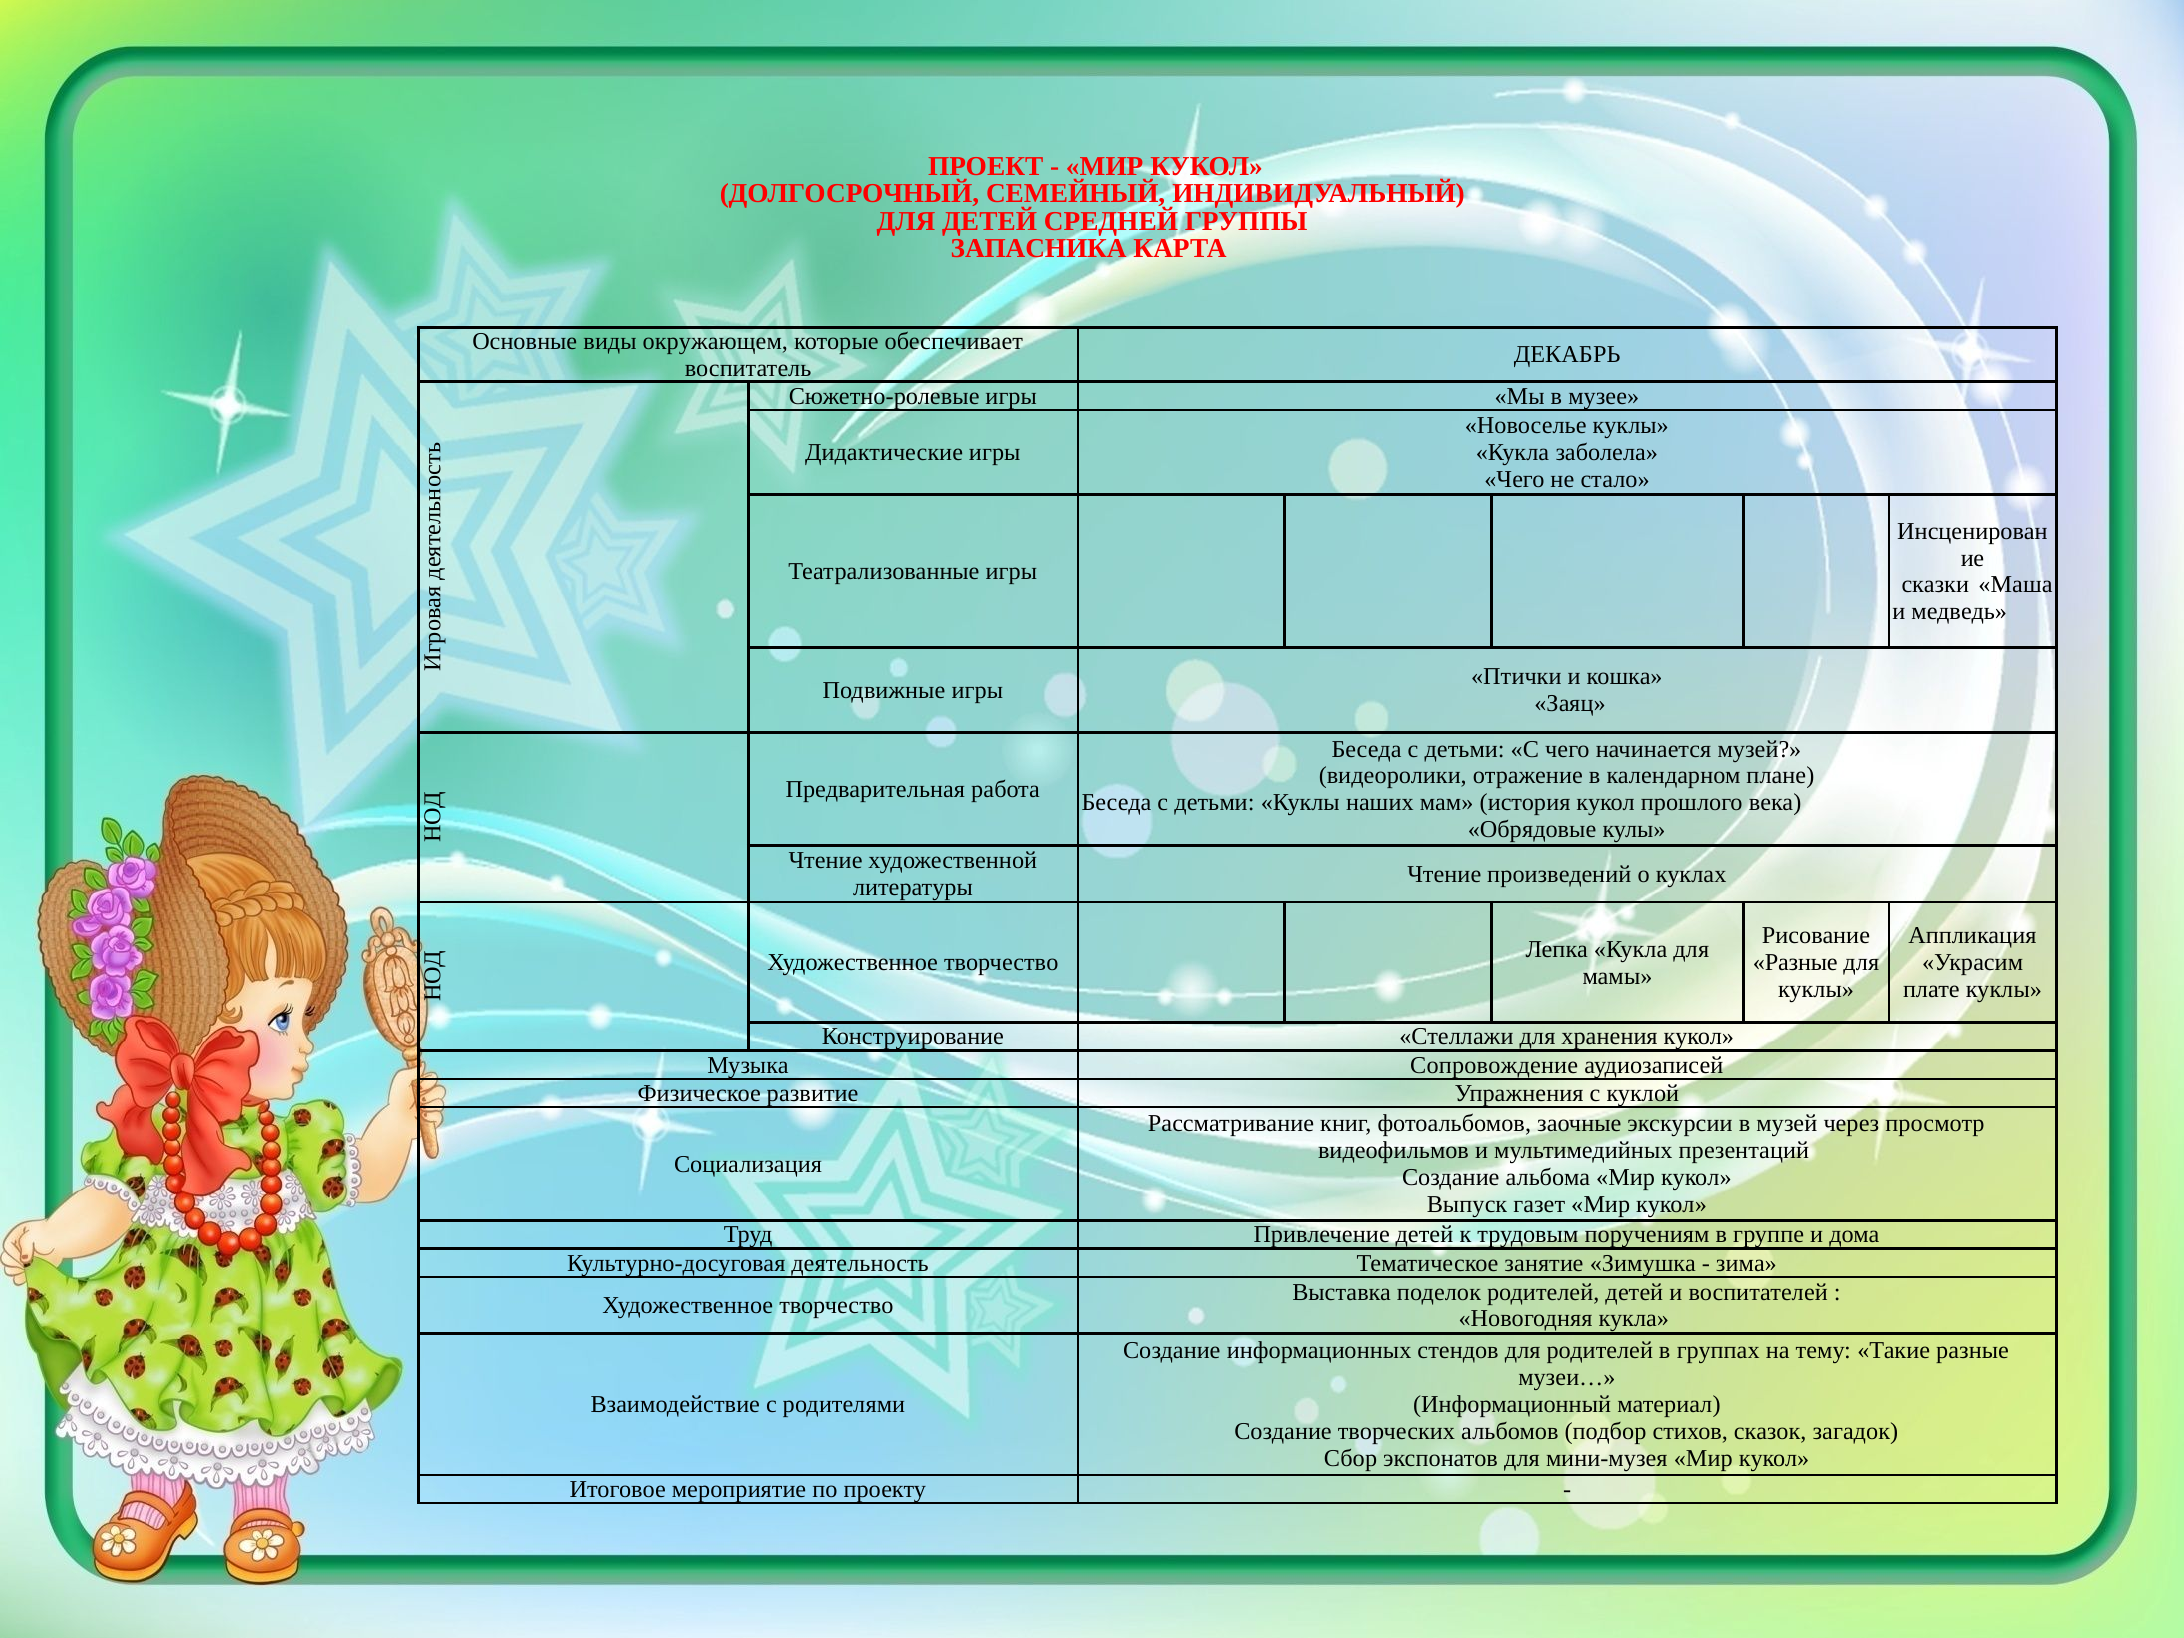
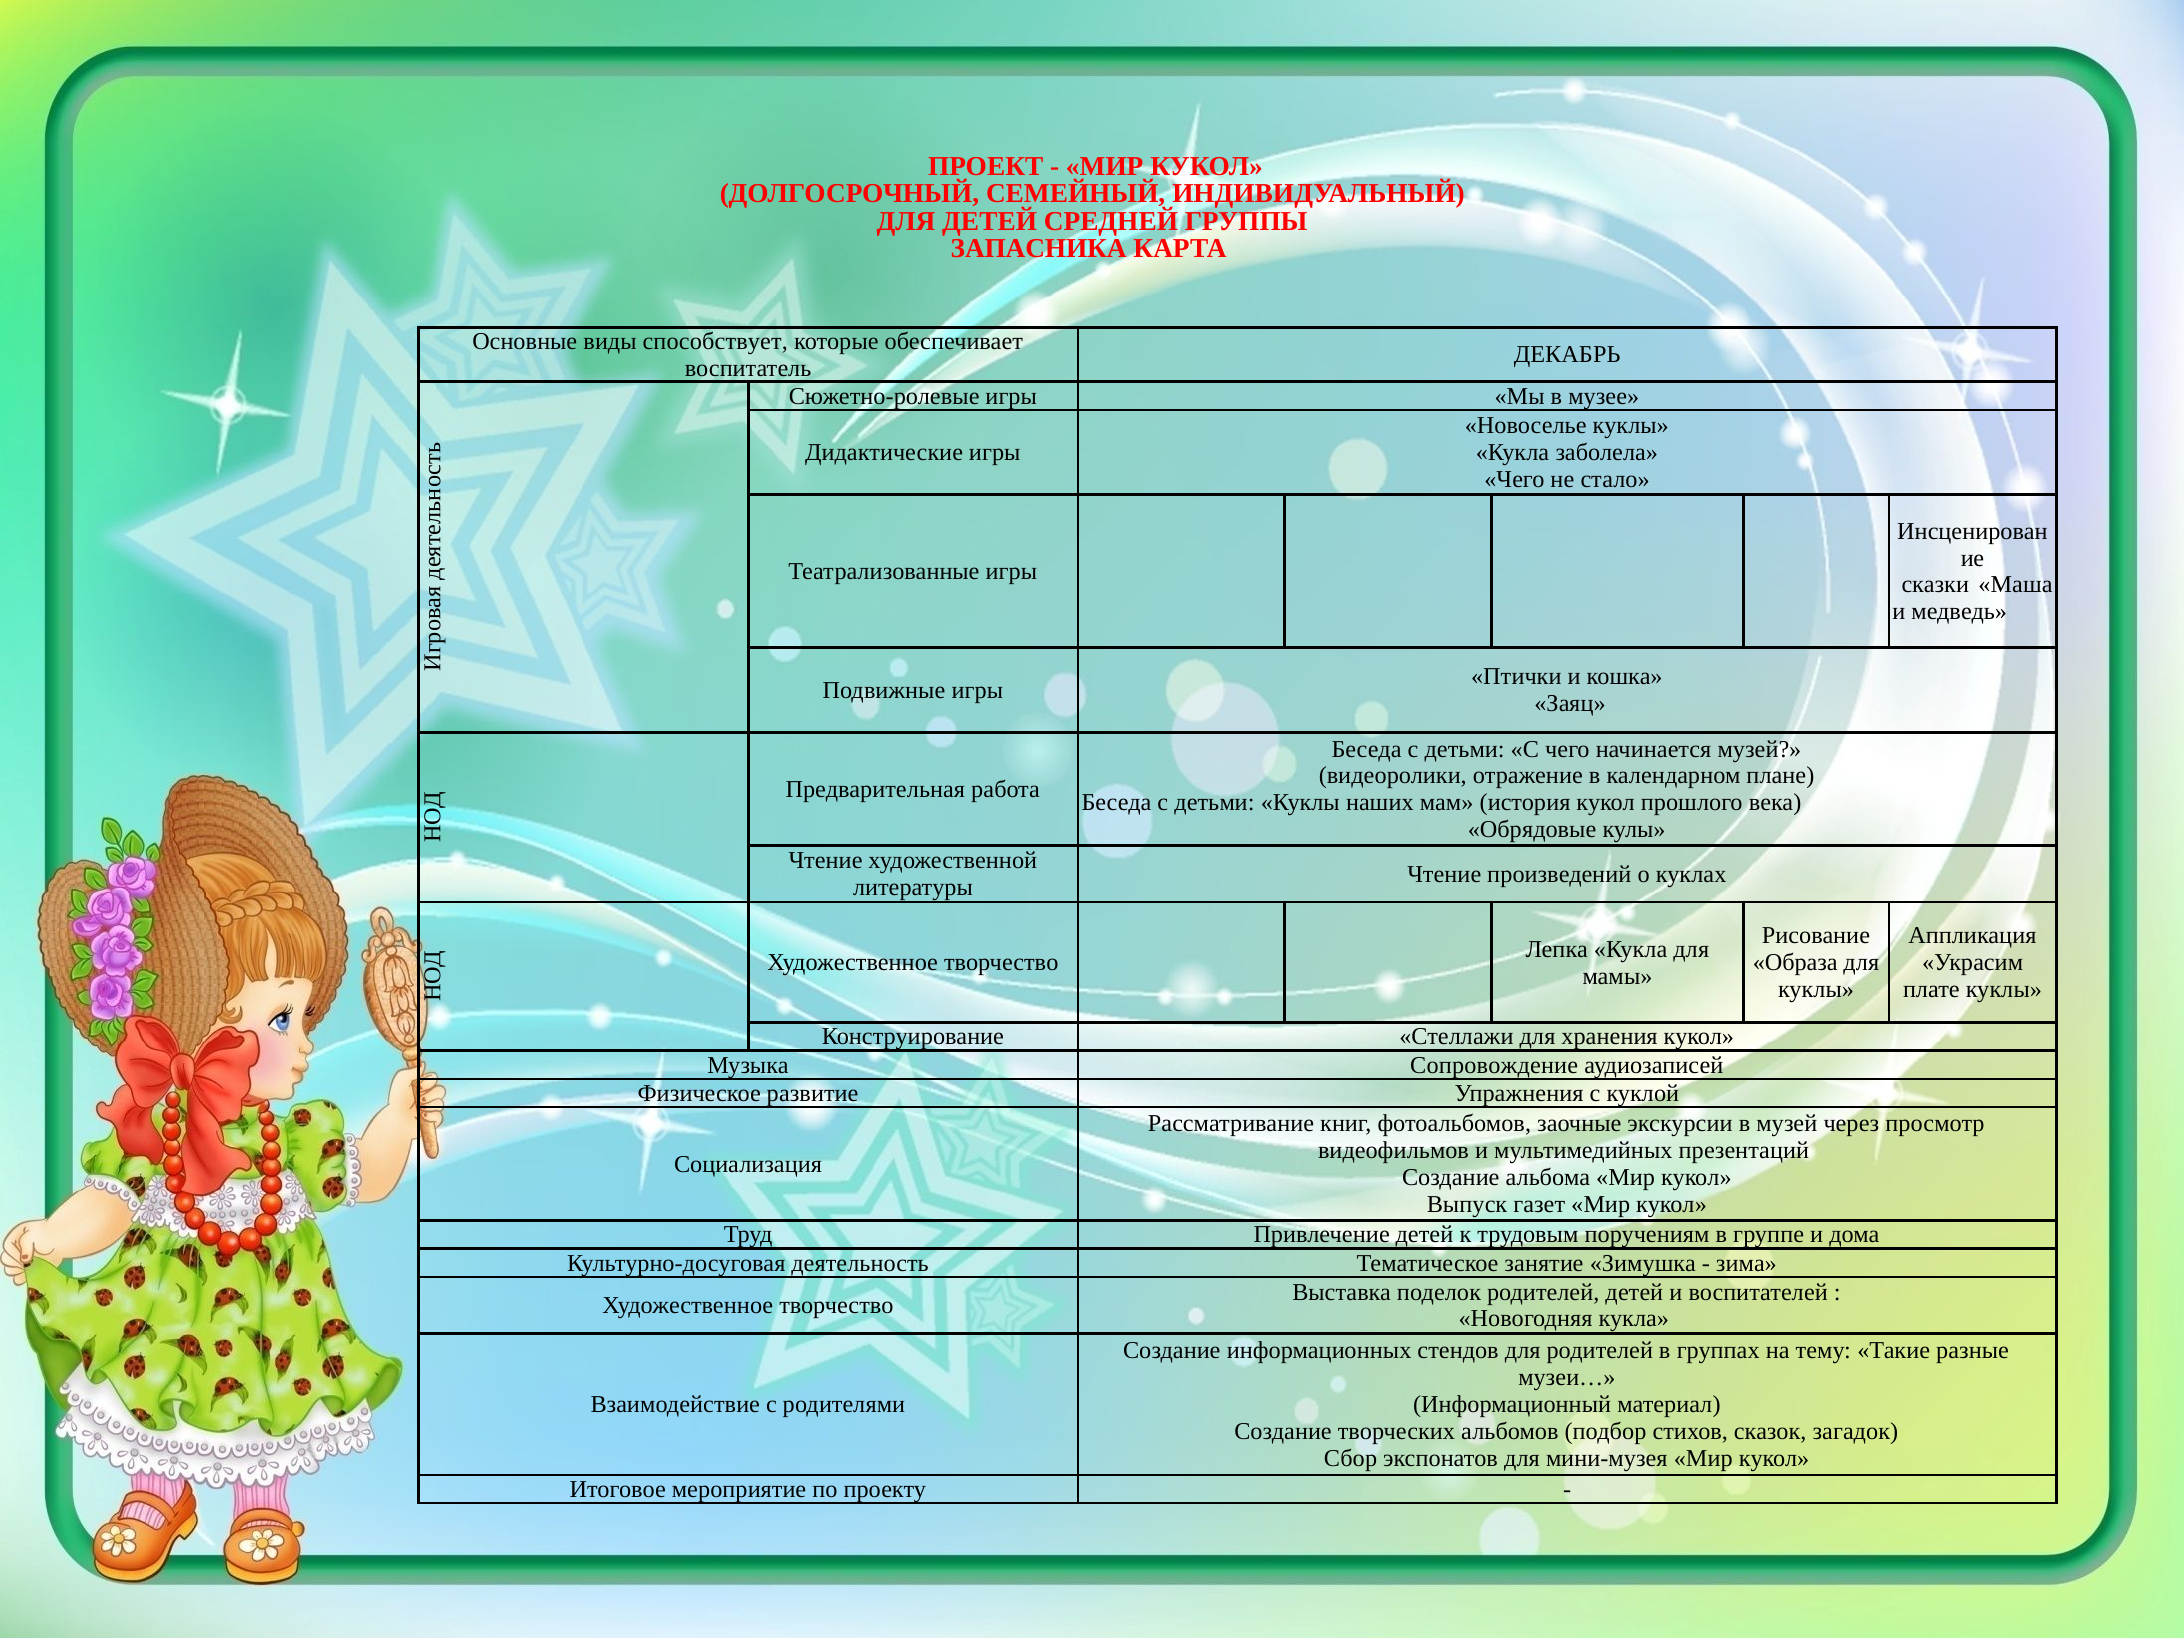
окружающем: окружающем -> способствует (715, 341)
Разные: Разные -> Образа (1795, 963)
